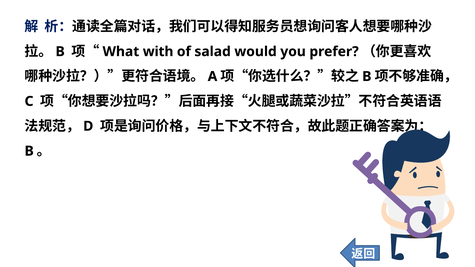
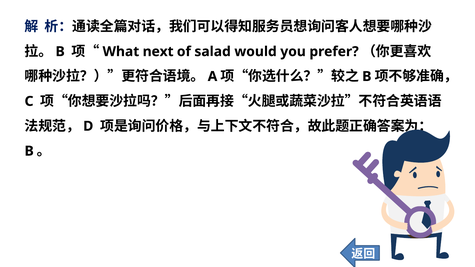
with: with -> next (158, 52)
